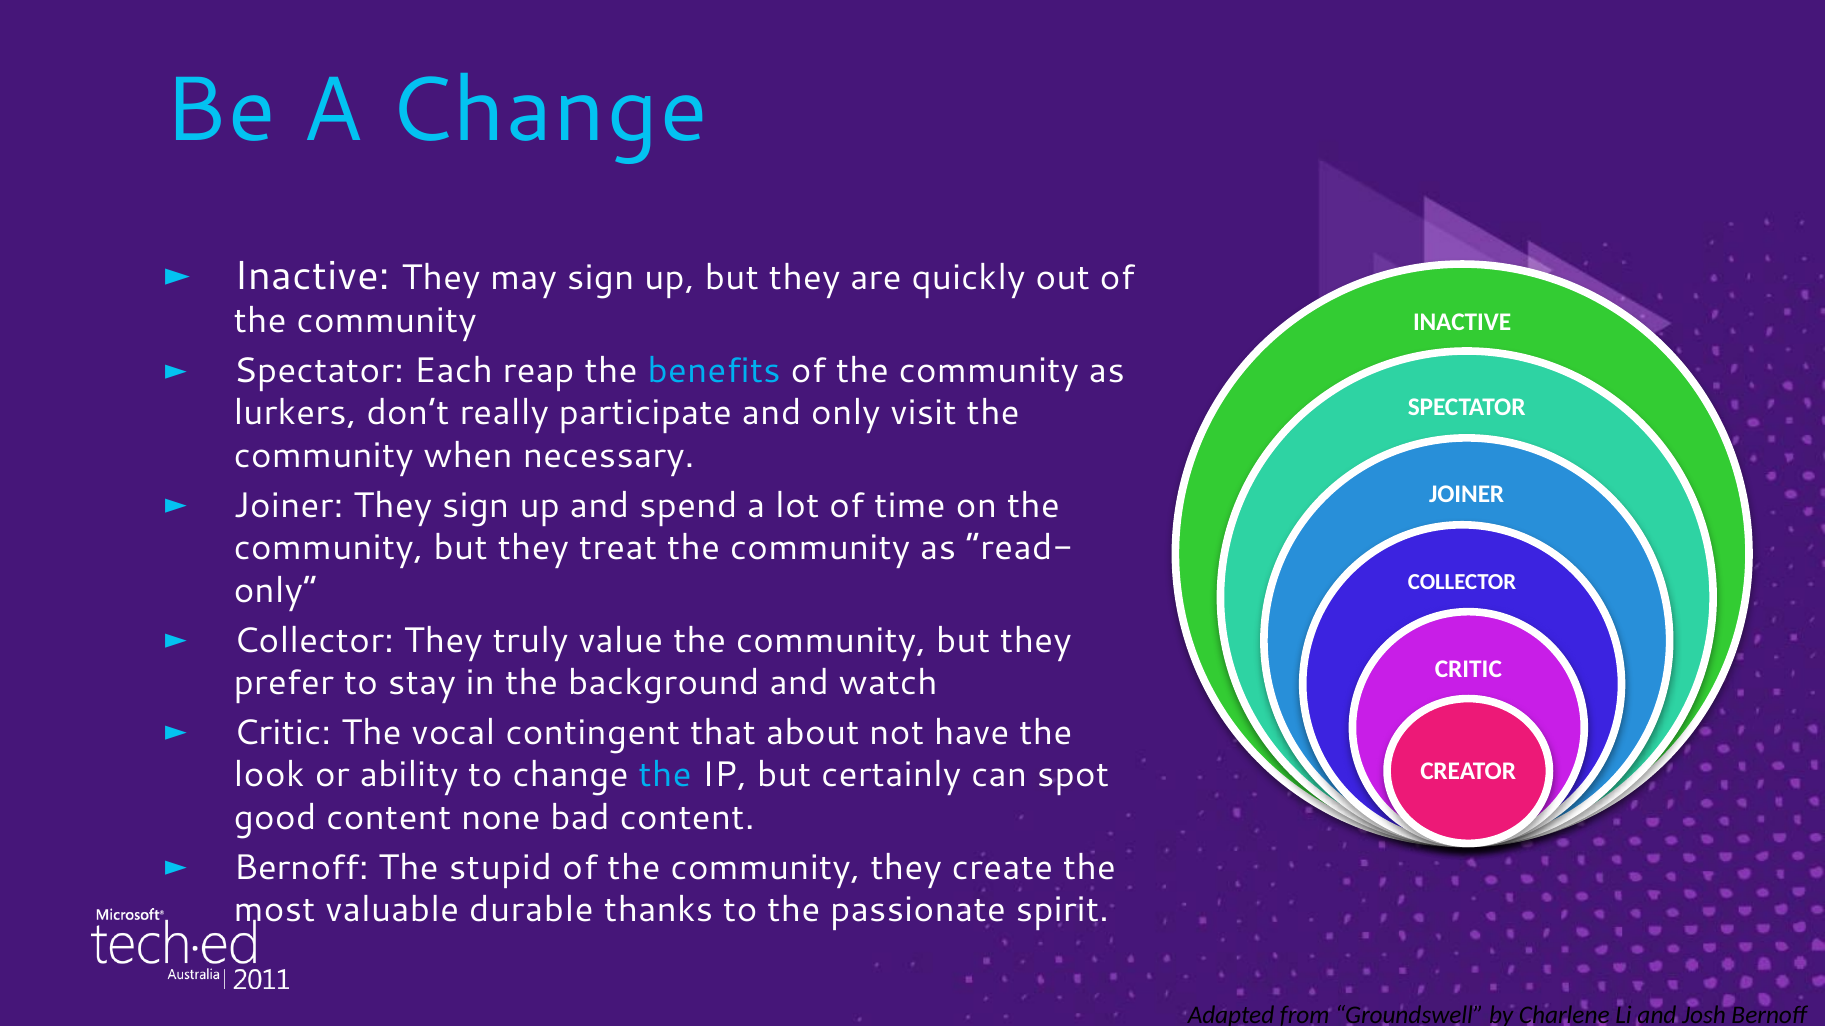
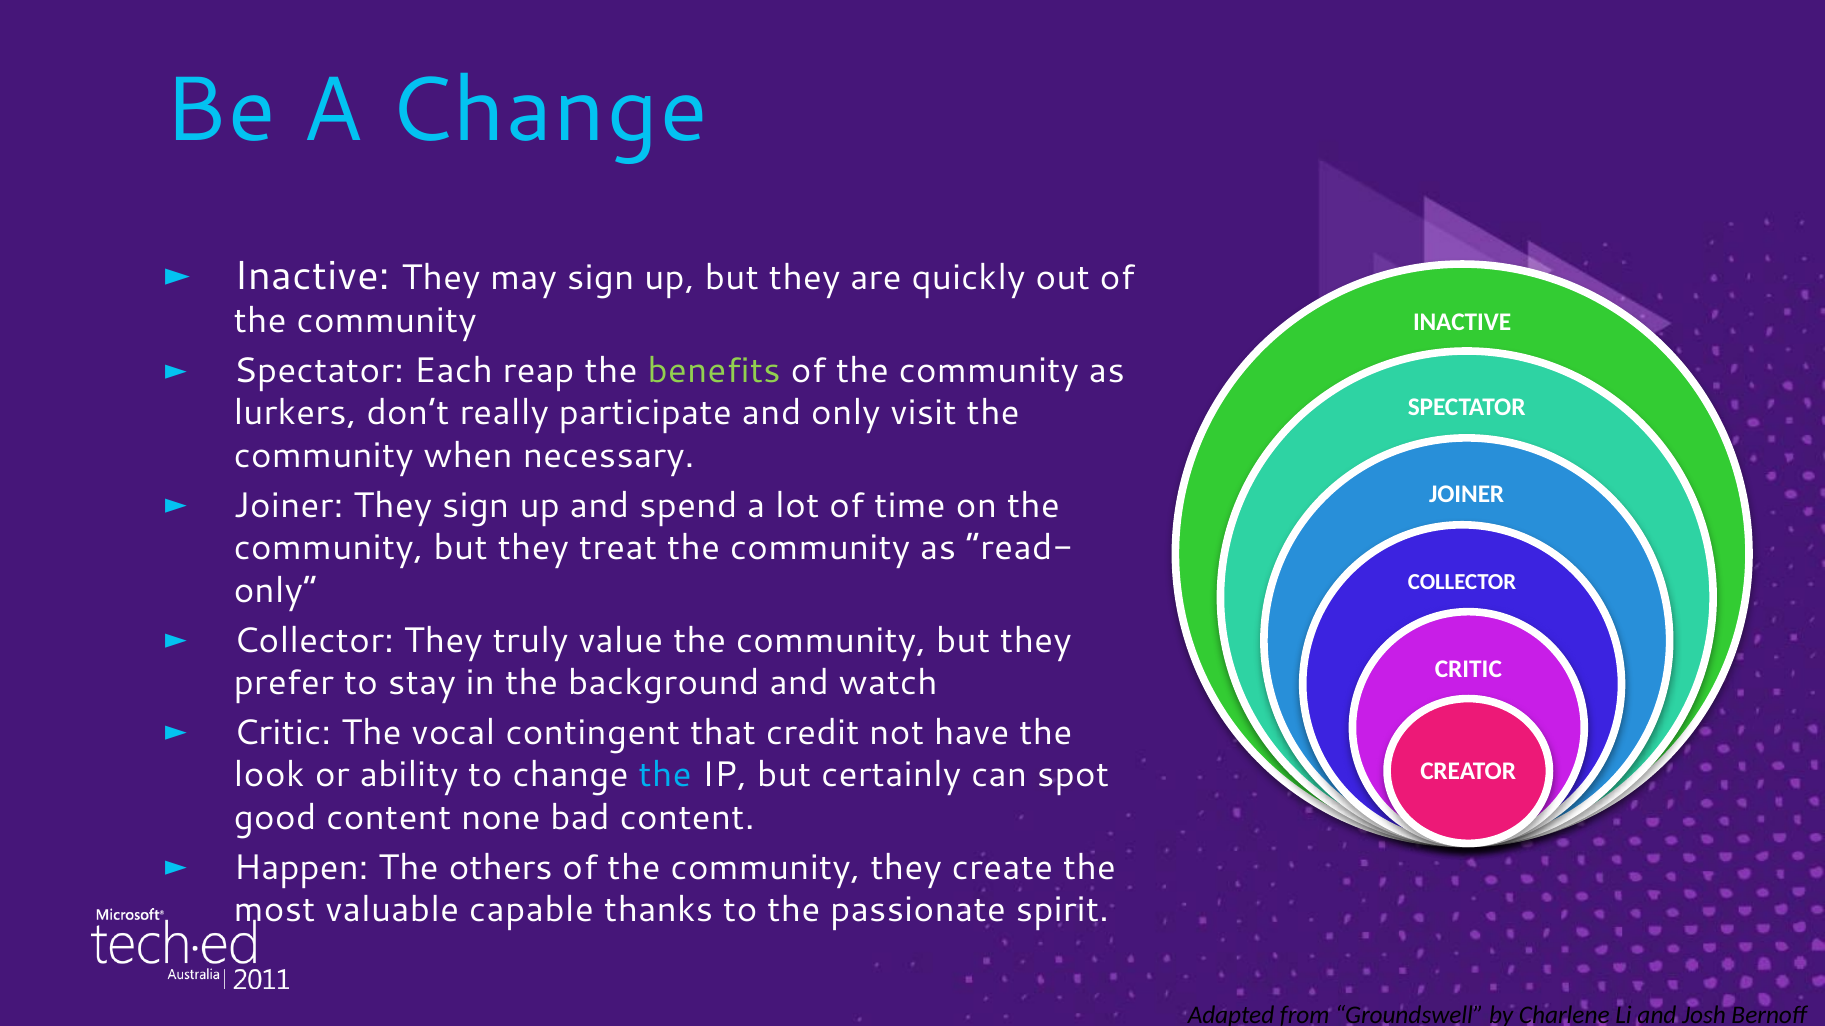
benefits colour: light blue -> light green (714, 371)
about: about -> credit (813, 733)
Bernoff: Bernoff -> Happen (301, 868)
stupid: stupid -> others (501, 868)
durable: durable -> capable (531, 911)
